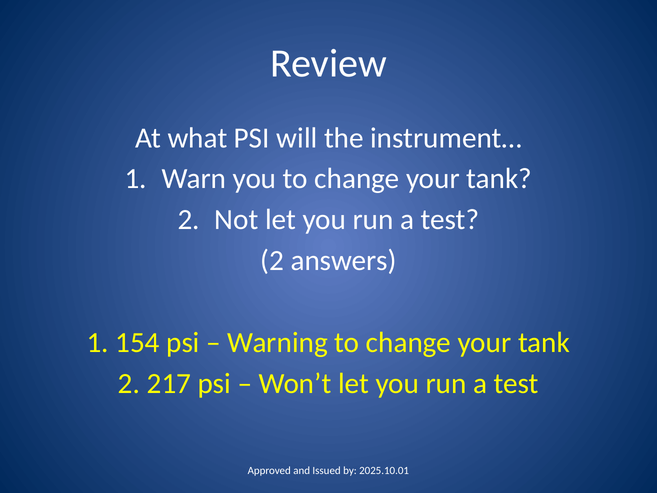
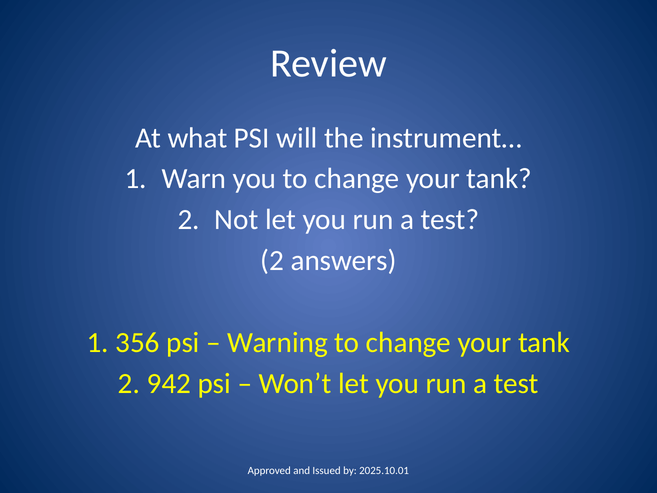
154: 154 -> 356 (138, 342)
217: 217 -> 942 (169, 383)
